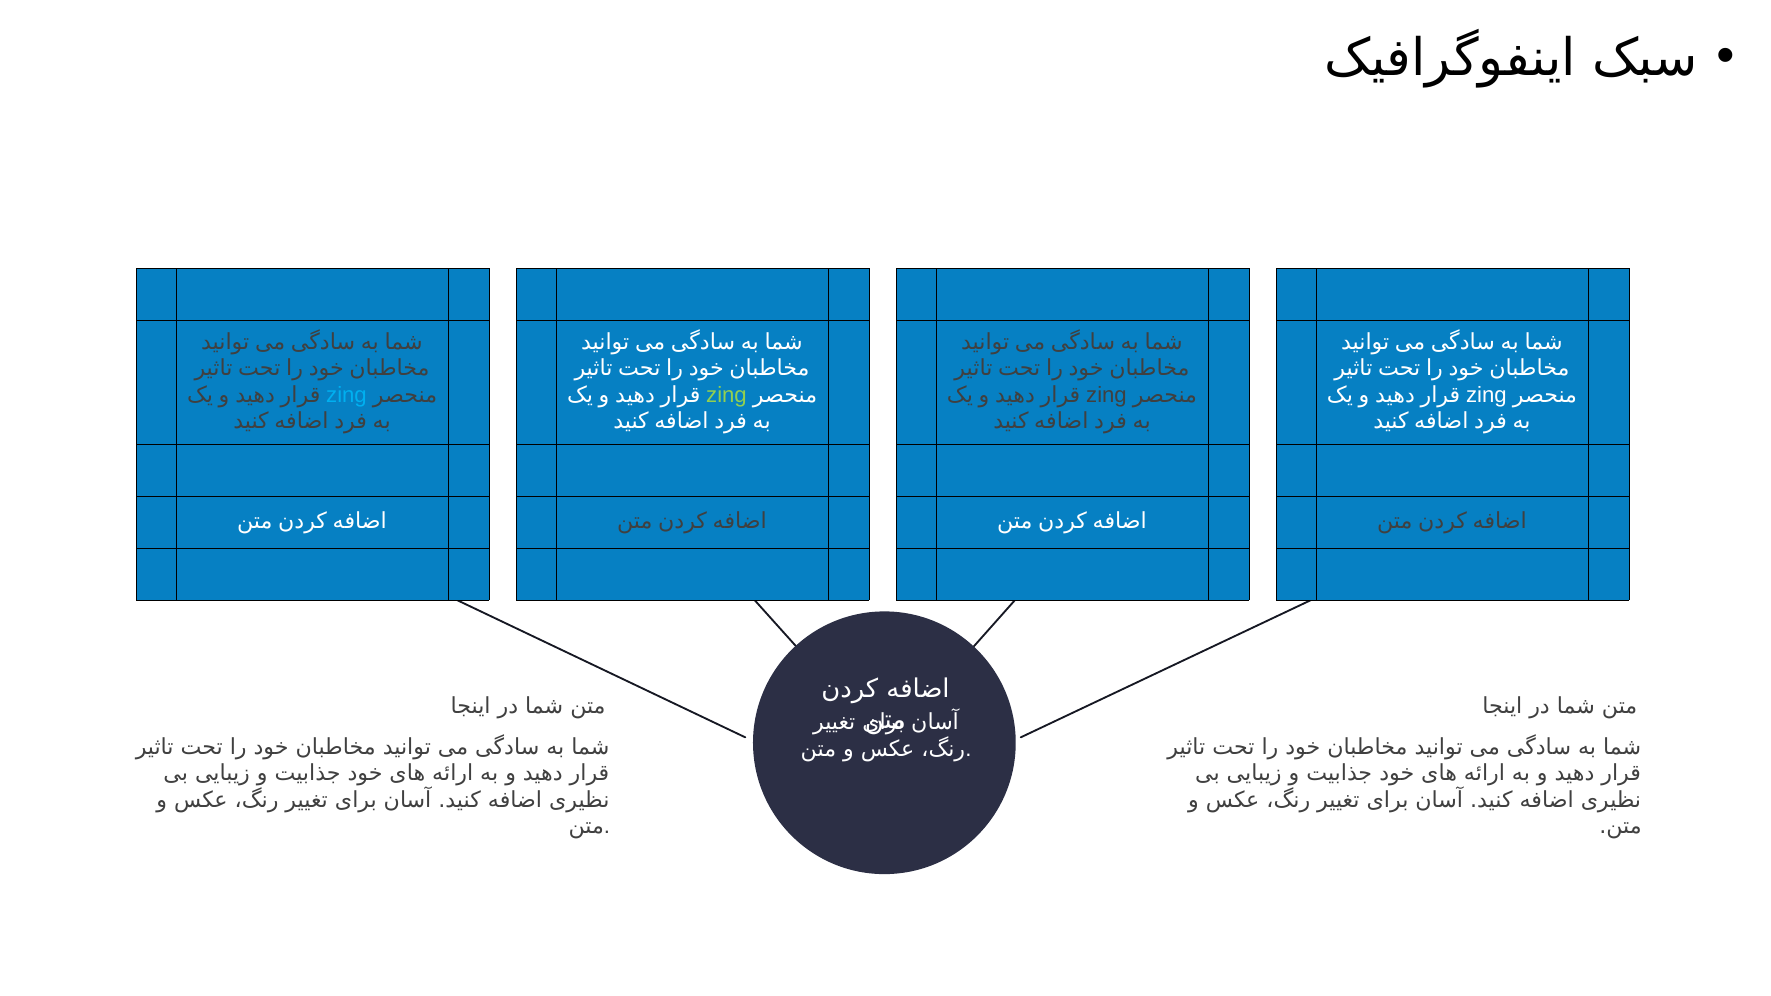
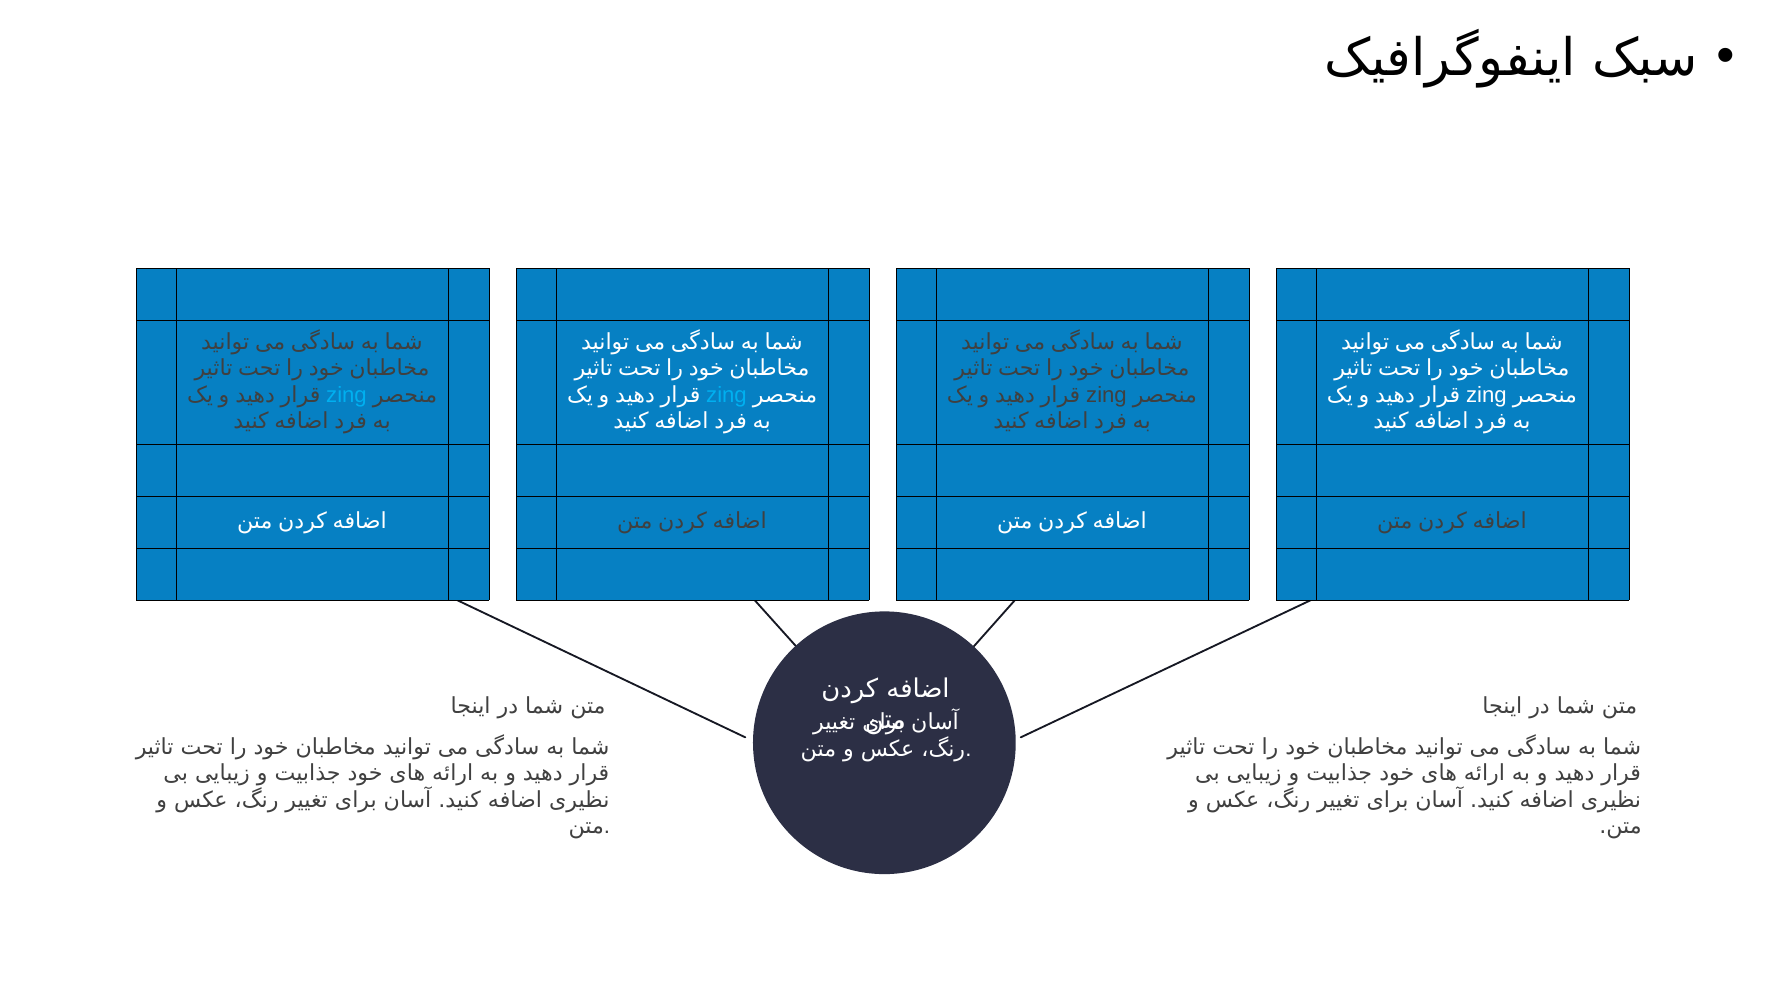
zing colour: light green -> light blue (726, 395)
